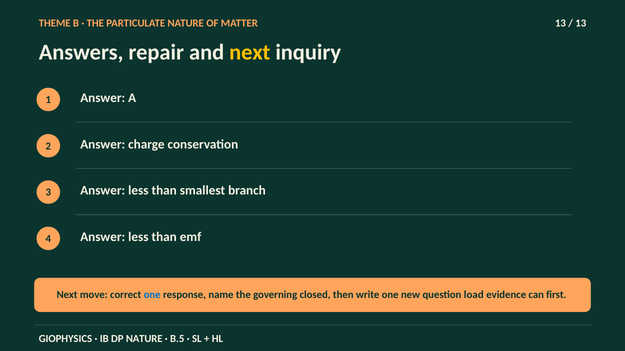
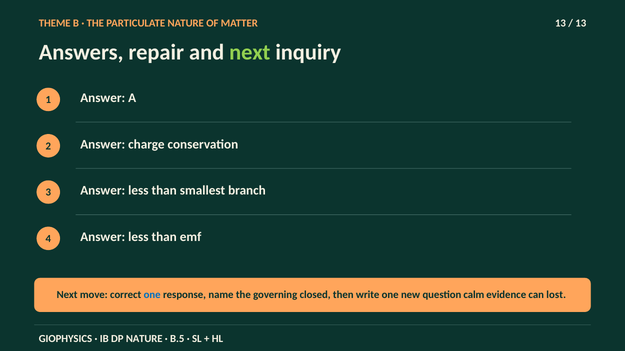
next colour: yellow -> light green (250, 52)
load: load -> calm (474, 295)
first: first -> lost (556, 295)
